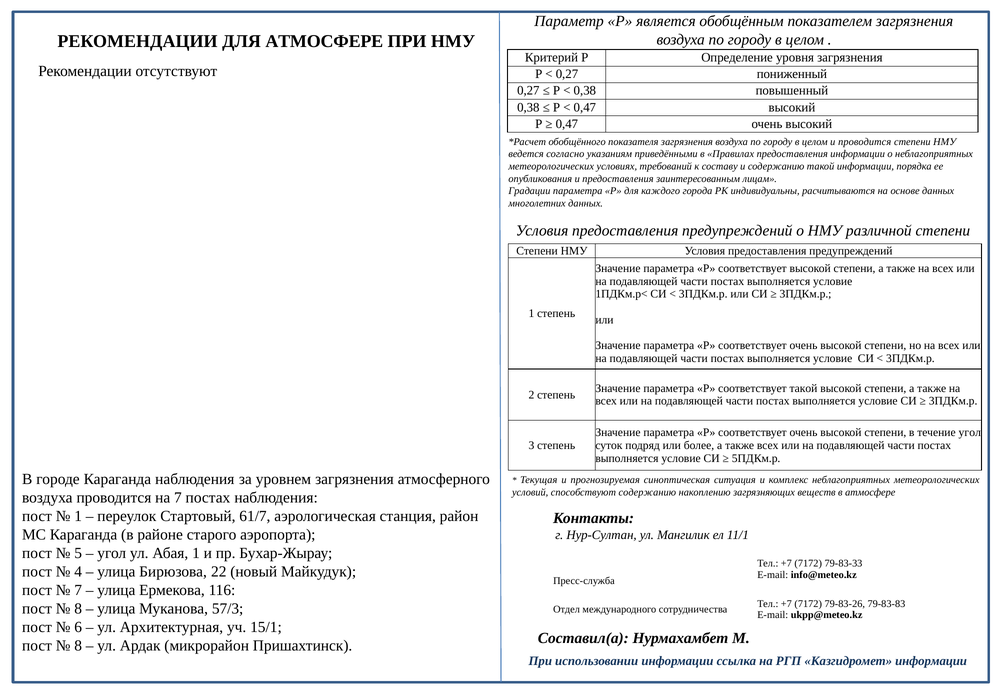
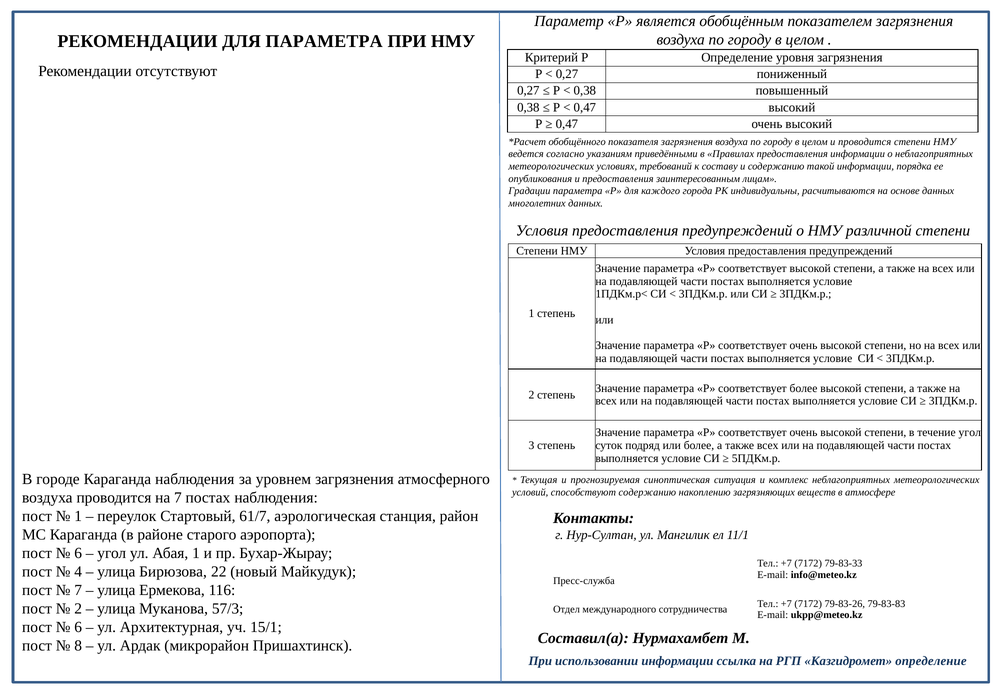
ДЛЯ АТМОСФЕРЕ: АТМОСФЕРЕ -> ПАРАМЕТРА (324, 42)
соответствует такой: такой -> более (804, 388)
5: 5 -> 6 (78, 553)
8: 8 -> 2 (78, 608)
Казгидромет информации: информации -> определение (931, 661)
